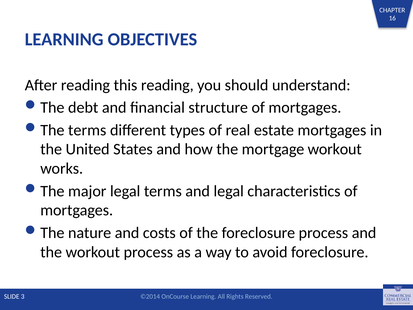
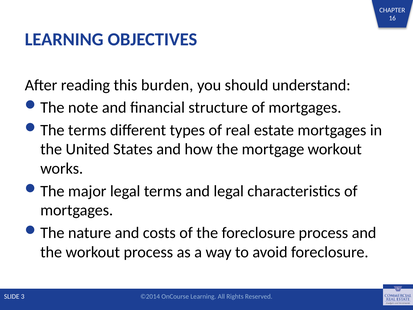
this reading: reading -> burden (167, 85)
debt: debt -> note (83, 108)
